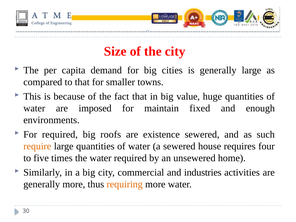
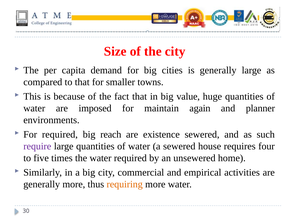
fixed: fixed -> again (200, 108)
enough: enough -> planner (260, 108)
roofs: roofs -> reach (111, 134)
require colour: orange -> purple (37, 146)
industries: industries -> empirical (203, 172)
